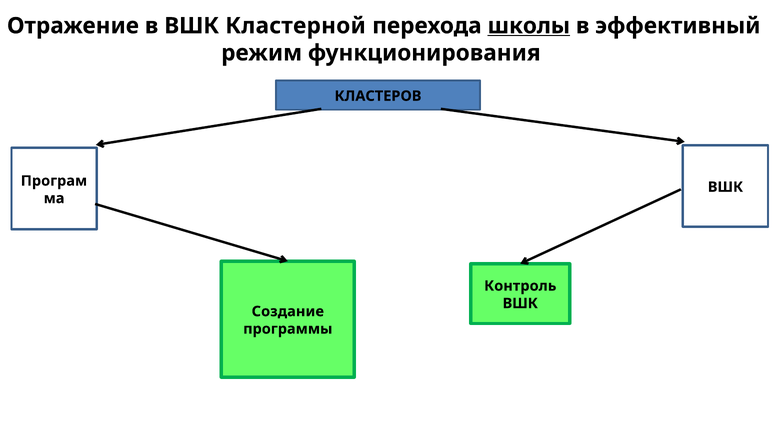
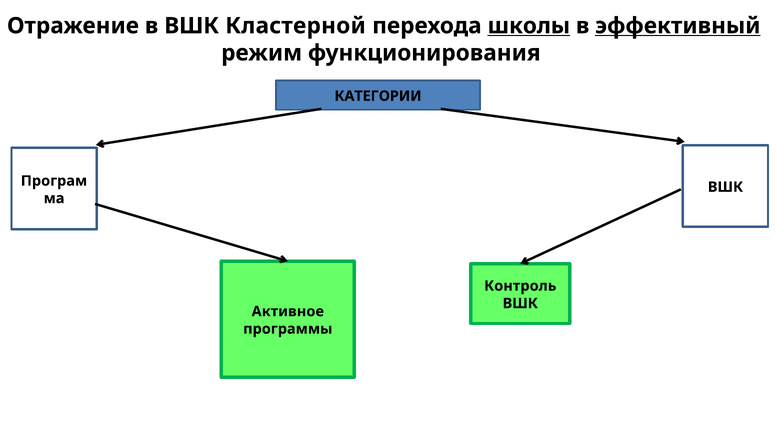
эффективный underline: none -> present (678, 26)
КЛАСТЕРОВ: КЛАСТЕРОВ -> КАТЕГОРИИ (378, 96)
Создание: Создание -> Активное (288, 311)
